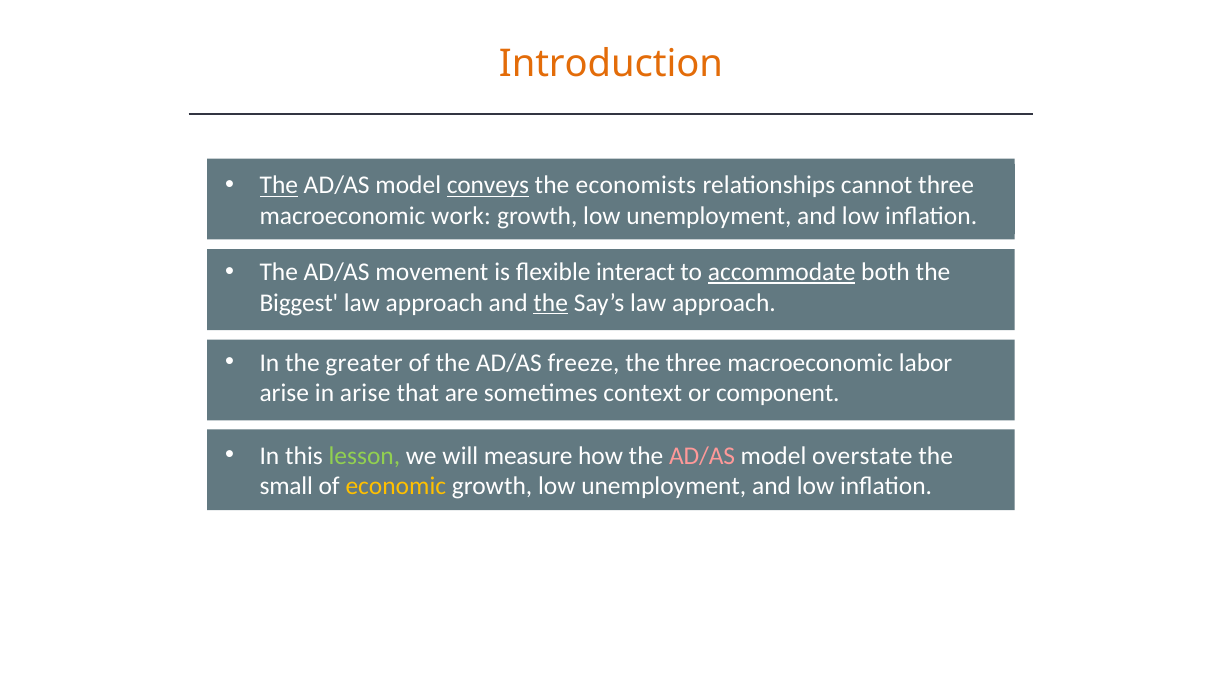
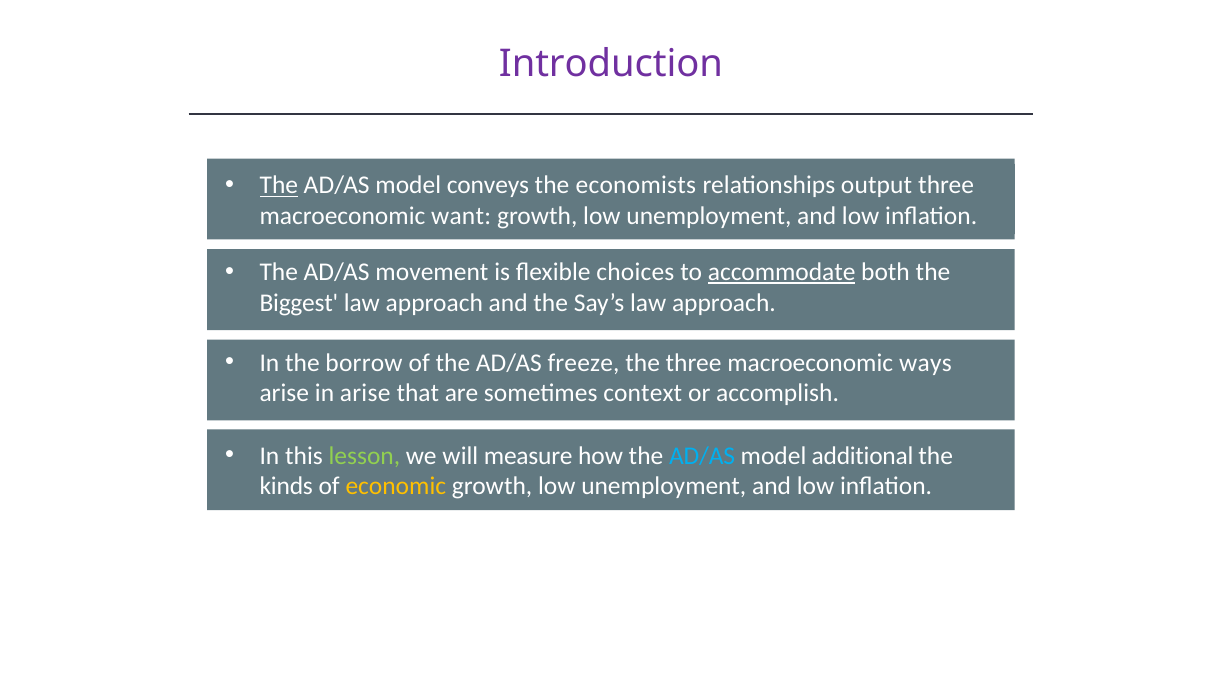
Introduction colour: orange -> purple (611, 64)
conveys underline: present -> none (488, 185)
cannot: cannot -> output (877, 185)
work: work -> want (461, 216)
interact: interact -> choices (635, 272)
the underline: present -> none (551, 302)
greater: greater -> borrow (364, 362)
labor: labor -> ways (925, 362)
component: component -> accomplish (778, 393)
AD/AS colour: pink -> light blue (702, 455)
overstate: overstate -> additional (863, 455)
small: small -> kinds (286, 486)
